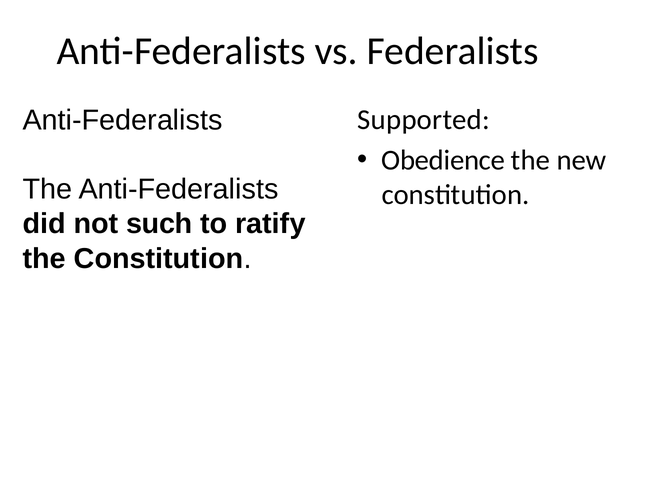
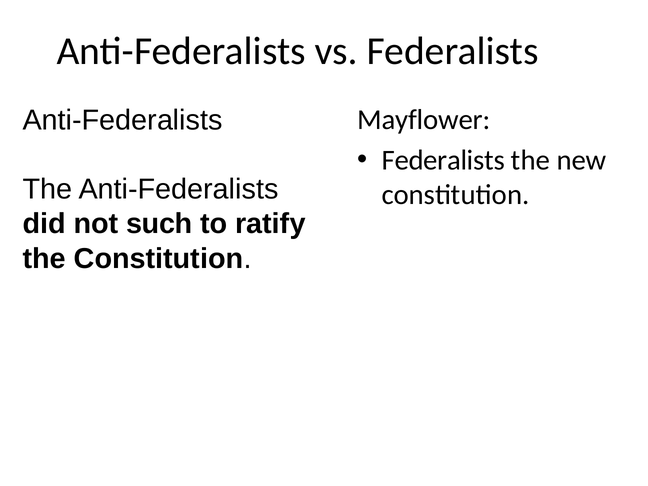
Supported: Supported -> Mayflower (424, 120)
Obedience: Obedience -> Federalists (443, 160)
